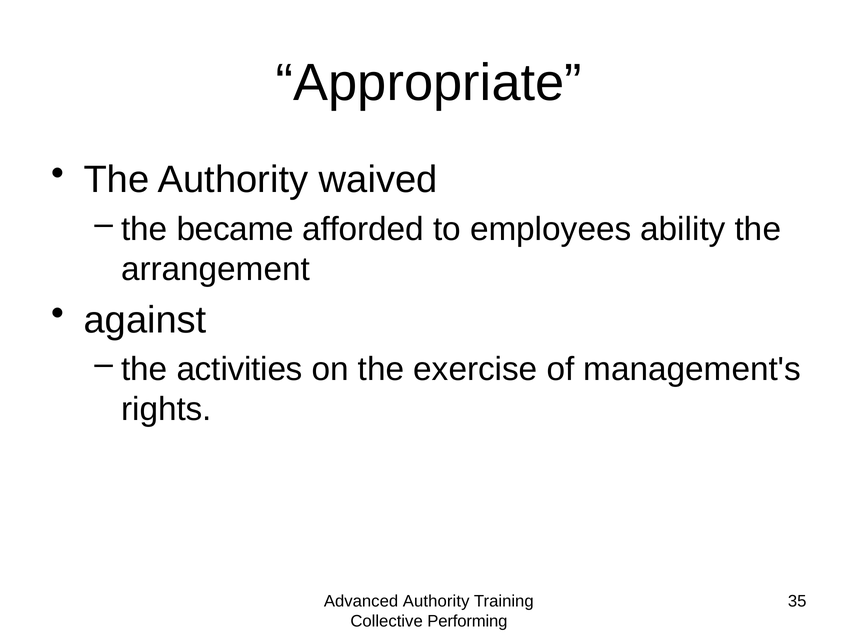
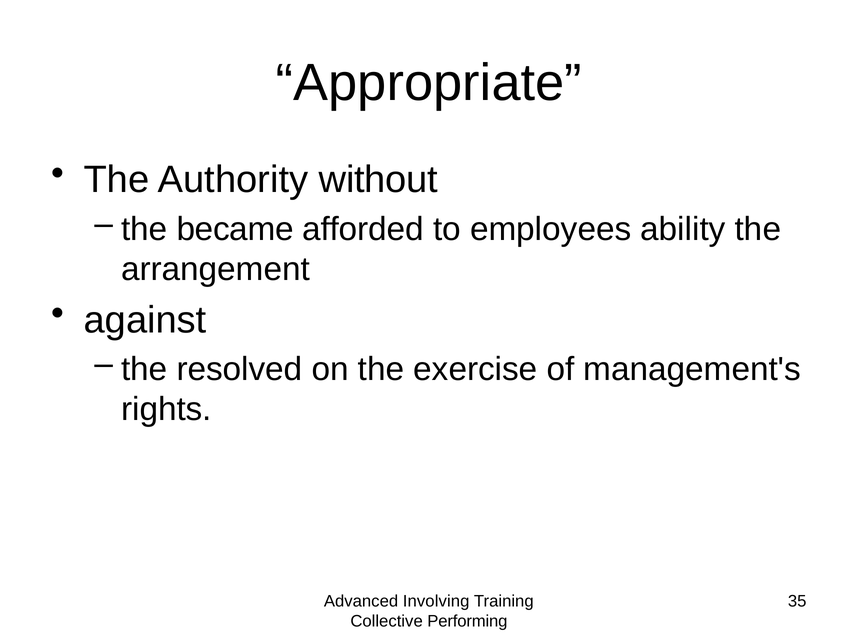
waived: waived -> without (378, 180)
activities: activities -> resolved (240, 369)
Advanced Authority: Authority -> Involving (436, 601)
